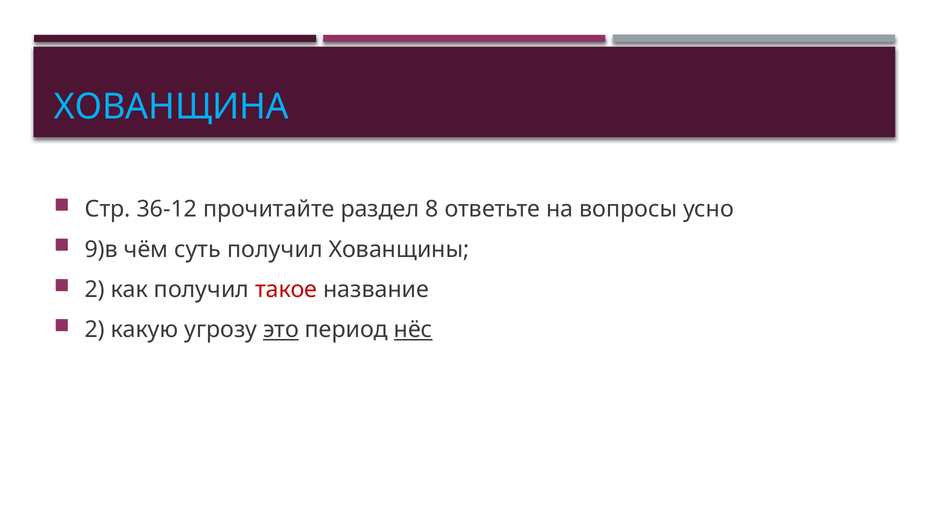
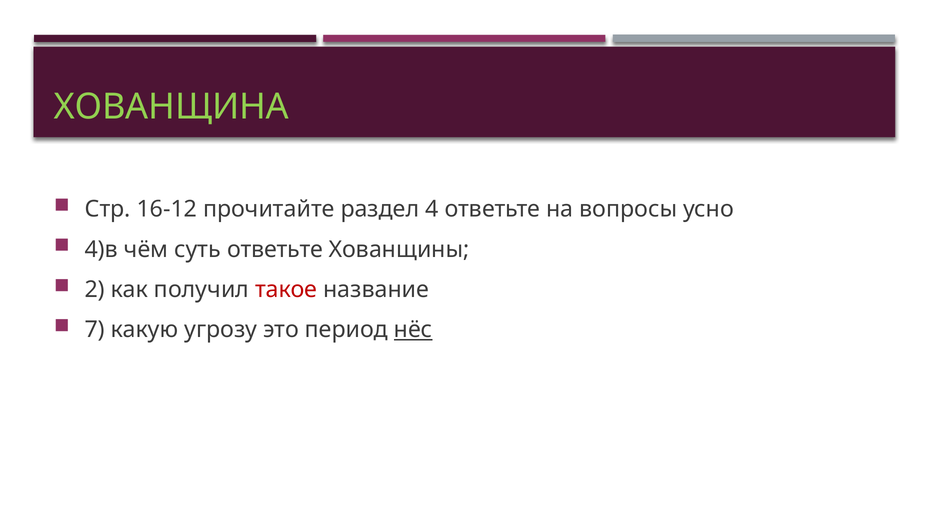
ХОВАНЩИНА colour: light blue -> light green (171, 107)
36-12: 36-12 -> 16-12 (167, 209)
8: 8 -> 4 (432, 209)
9)в: 9)в -> 4)в (101, 250)
суть получил: получил -> ответьте (275, 250)
2: 2 -> 7 (95, 330)
это underline: present -> none (281, 330)
